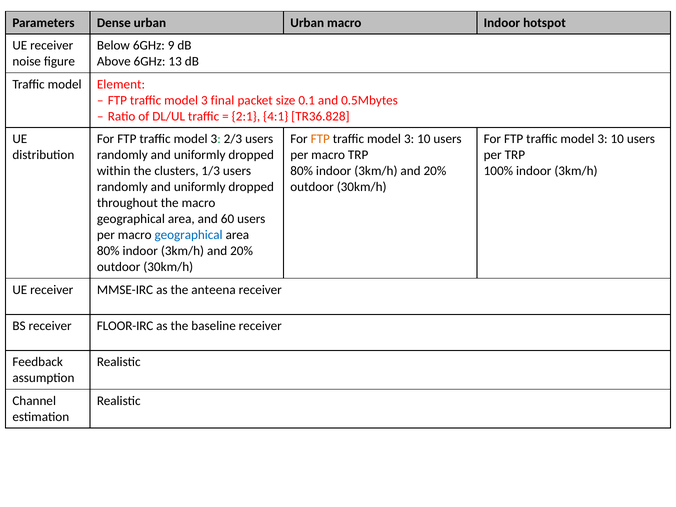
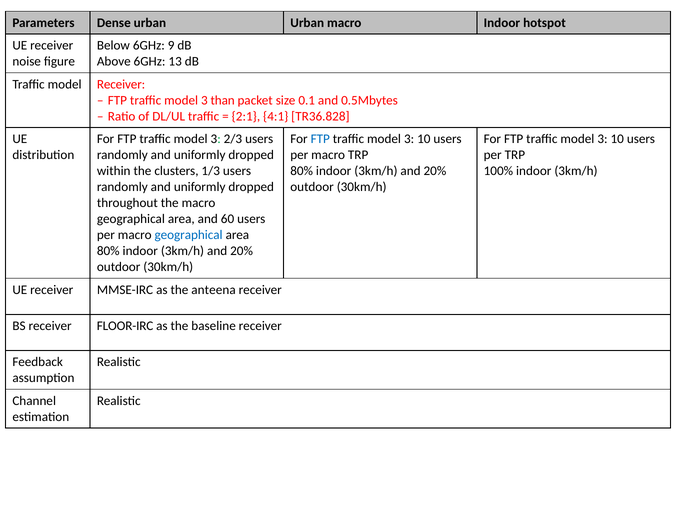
model Element: Element -> Receiver (121, 84)
final: final -> than (223, 100)
FTP colour: orange -> blue (320, 139)
